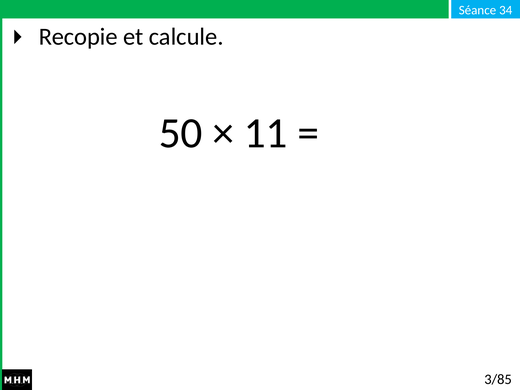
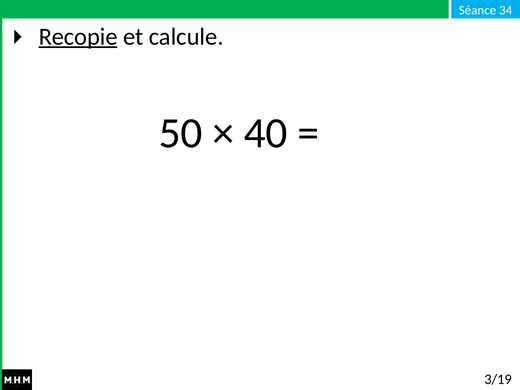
Recopie underline: none -> present (78, 37)
11: 11 -> 40 (266, 133)
3/85: 3/85 -> 3/19 (498, 379)
